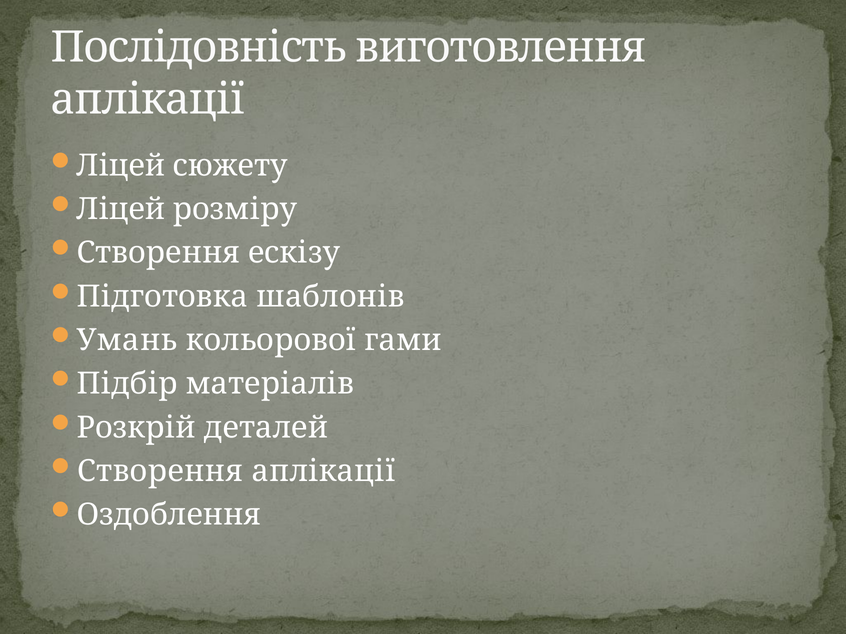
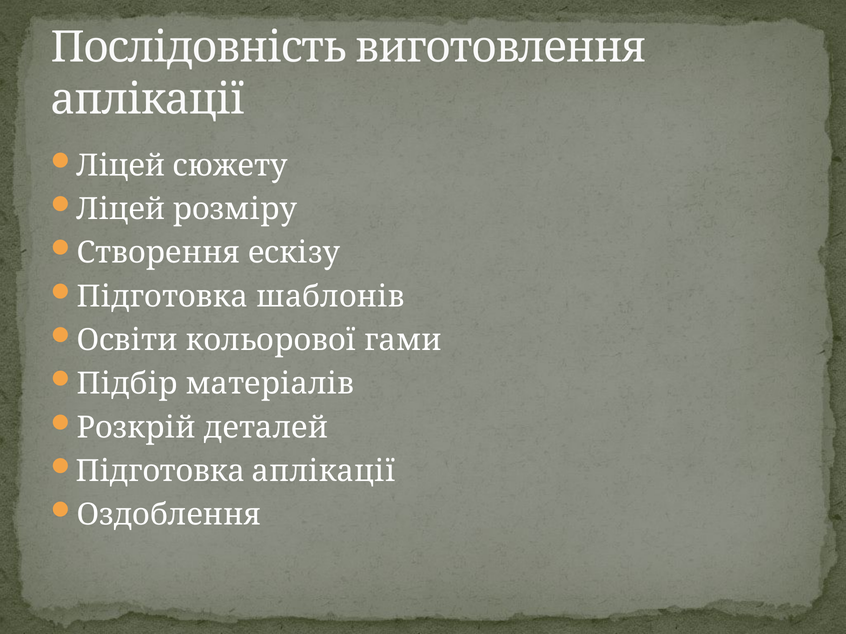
Умань: Умань -> Освіти (127, 340)
Створення: Створення -> Підготовка (160, 472)
